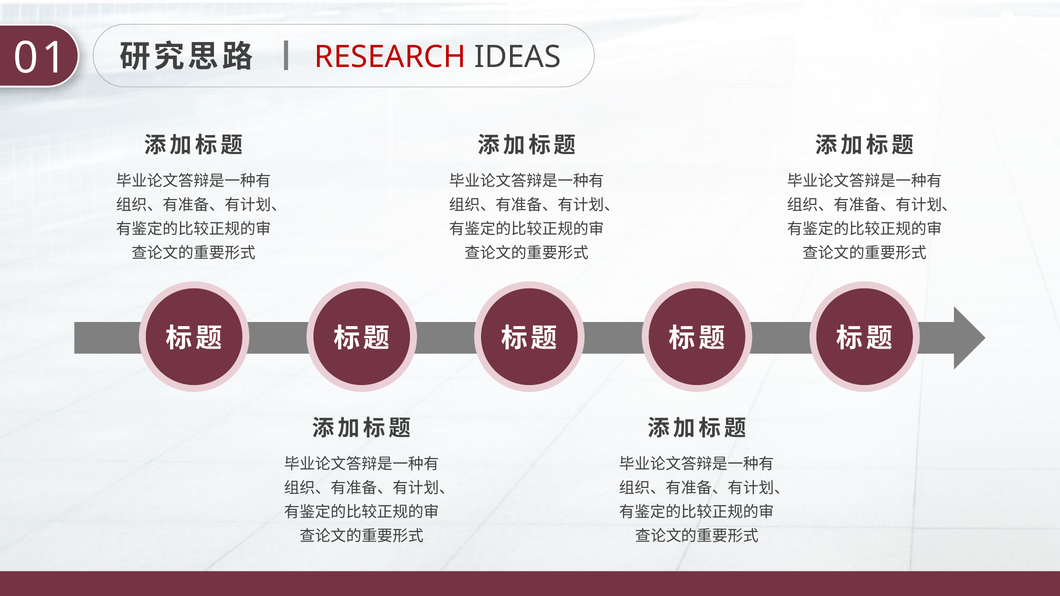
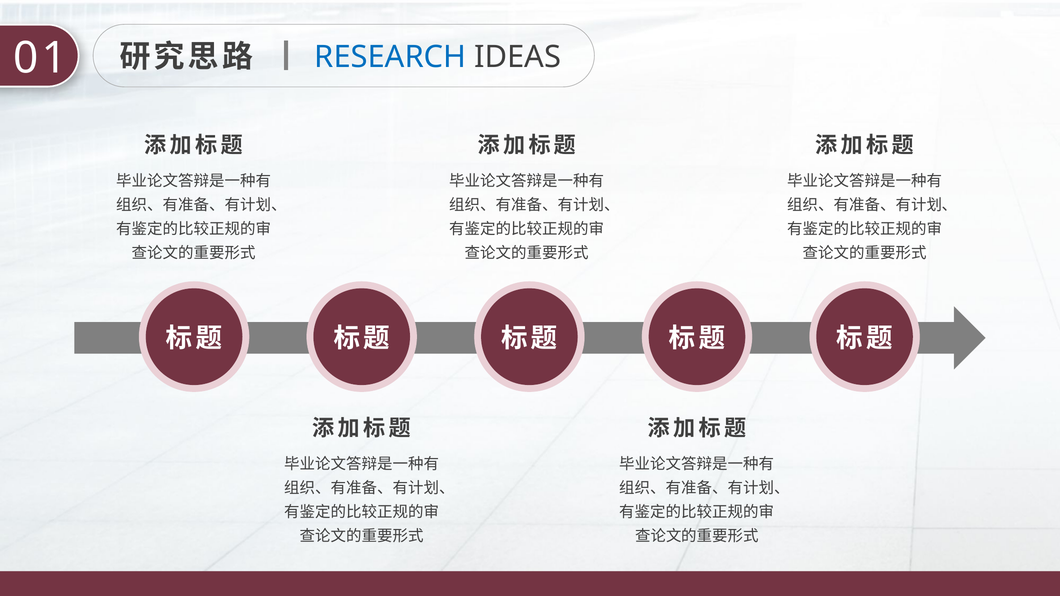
RESEARCH colour: red -> blue (390, 57)
